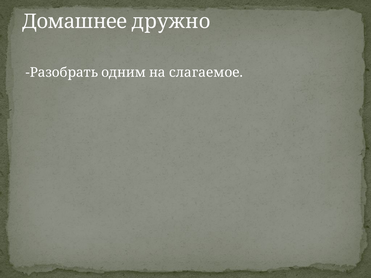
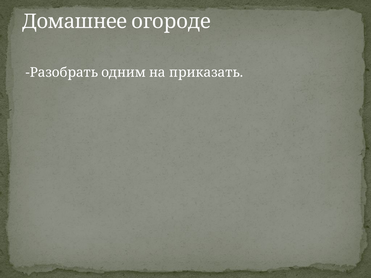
дружно: дружно -> огороде (171, 21)
слагаемое: слагаемое -> приказать (206, 73)
